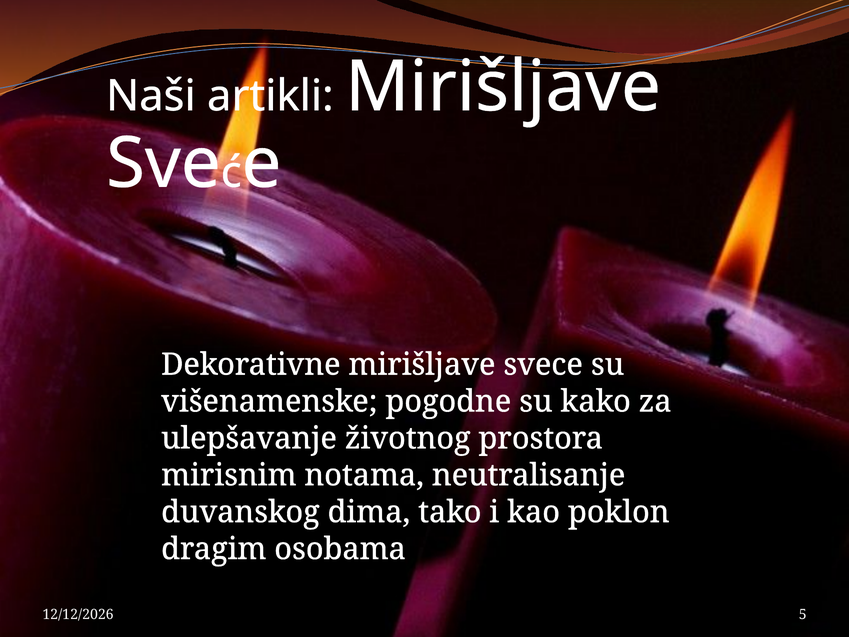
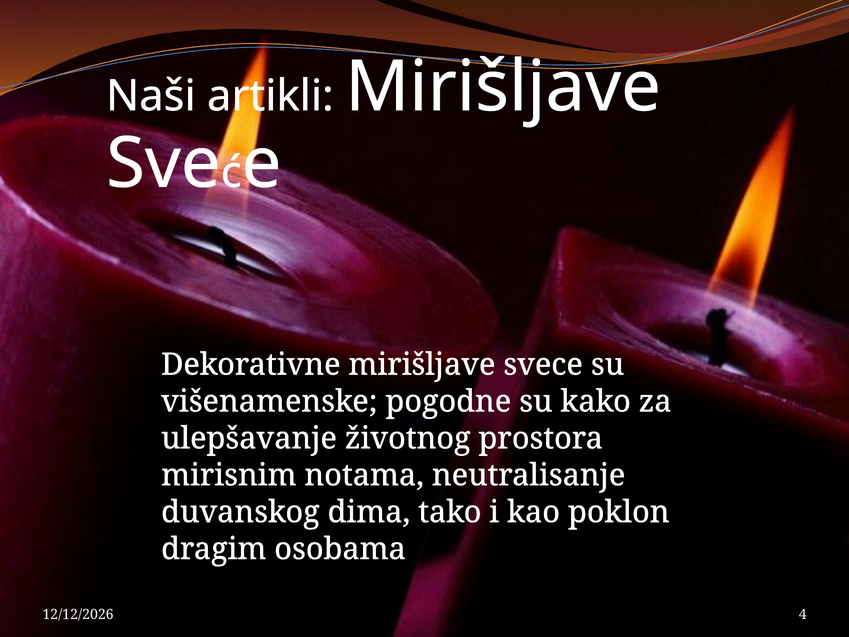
5: 5 -> 4 (803, 614)
